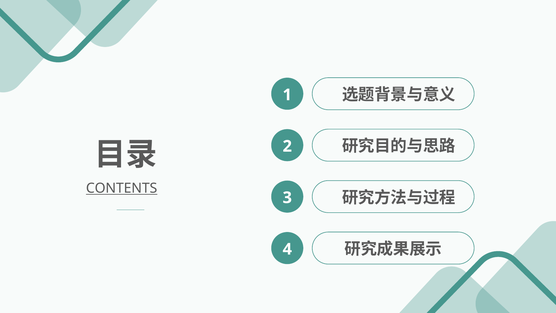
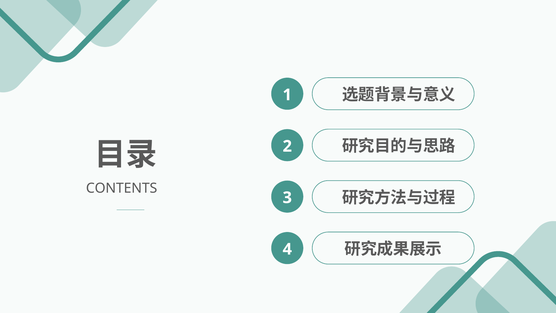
CONTENTS underline: present -> none (122, 188)
